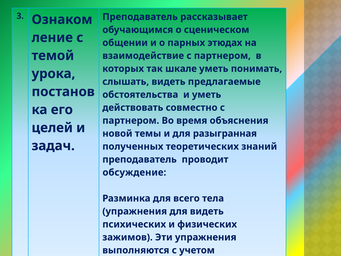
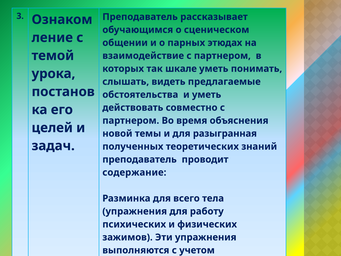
обсуждение: обсуждение -> содержание (134, 172)
для видеть: видеть -> работу (207, 211)
